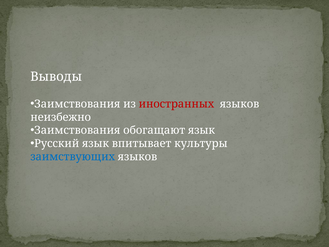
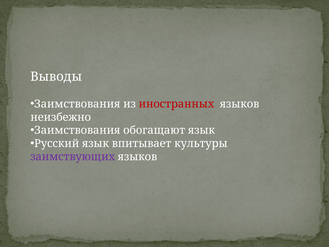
заимствующих colour: blue -> purple (73, 157)
